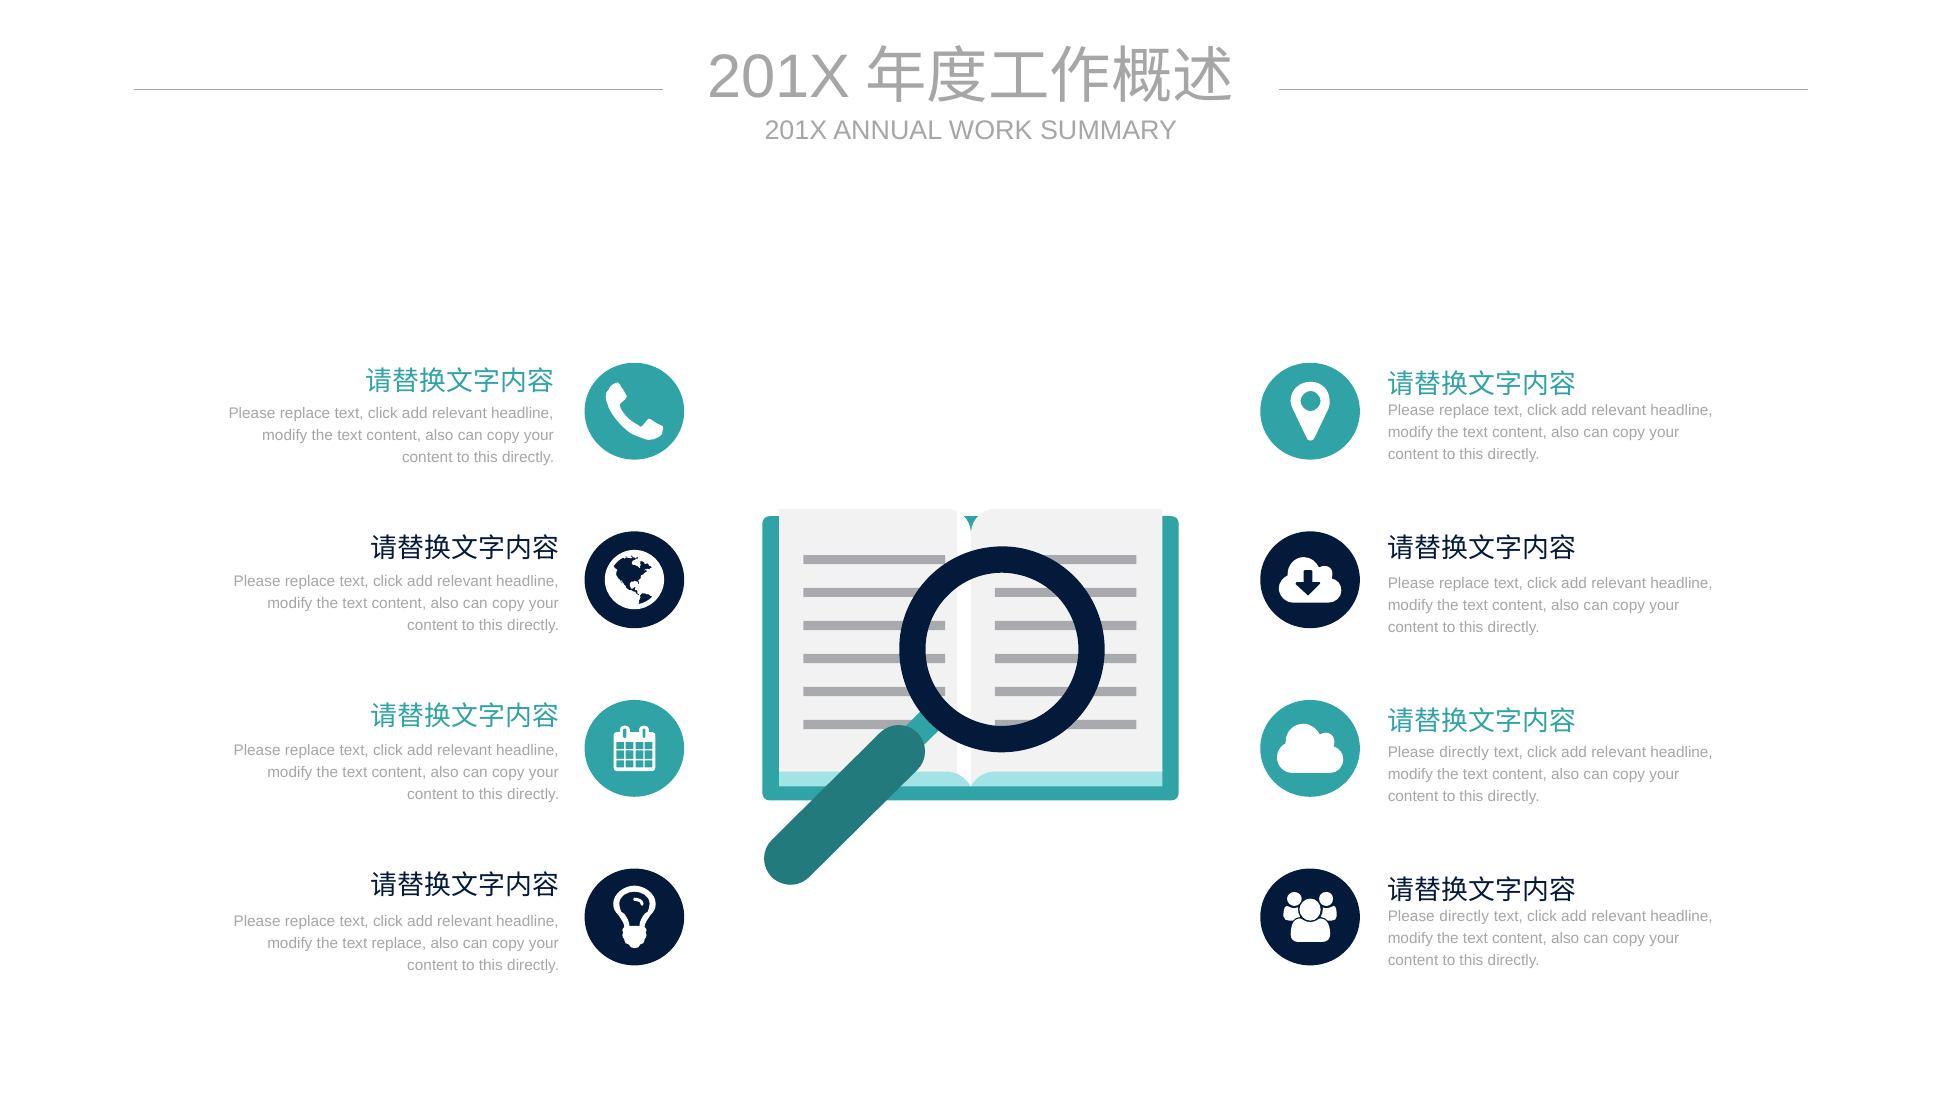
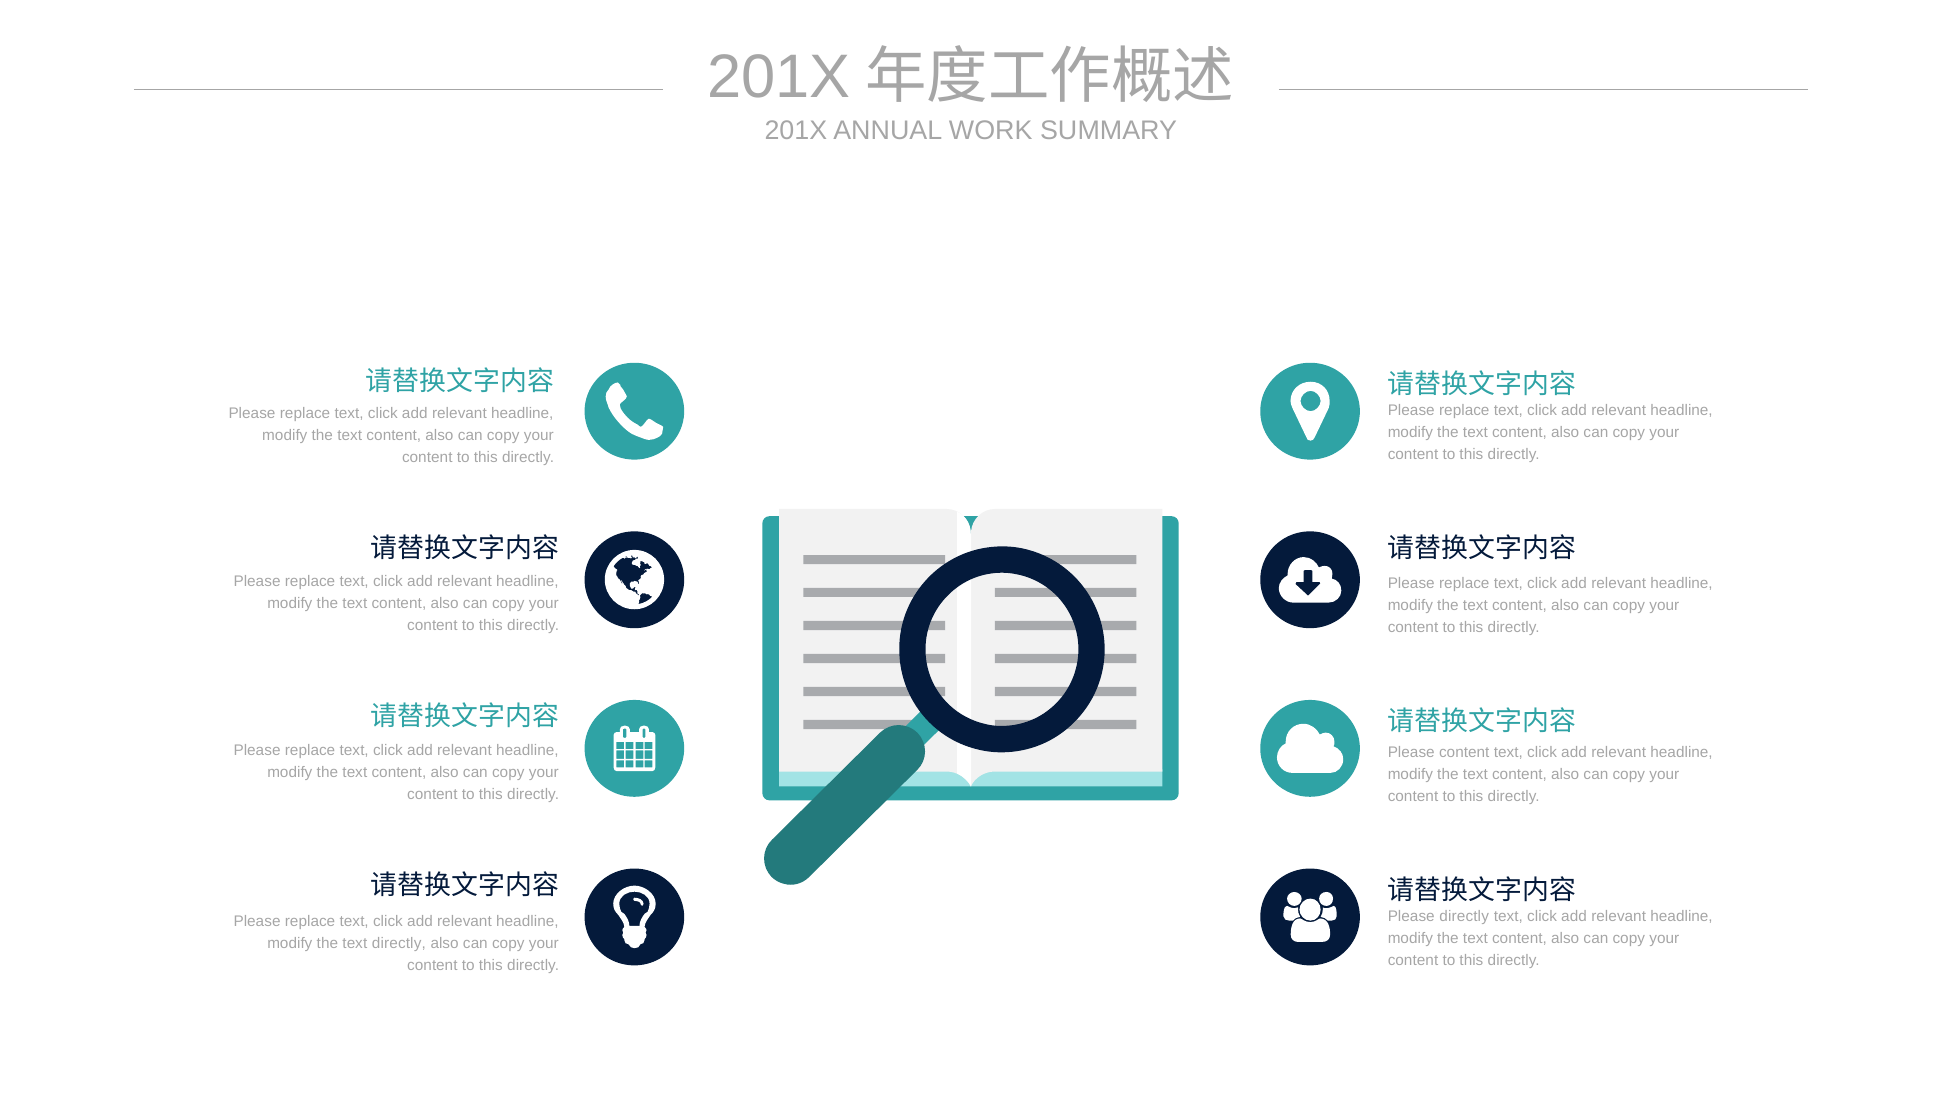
directly: directly -> content (1464, 752)
text replace: replace -> directly (399, 943)
